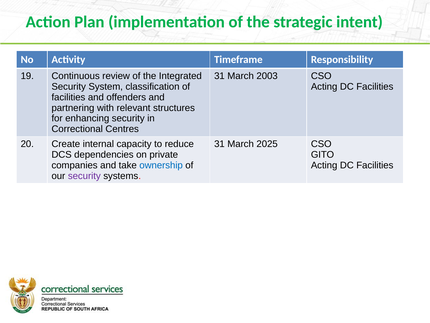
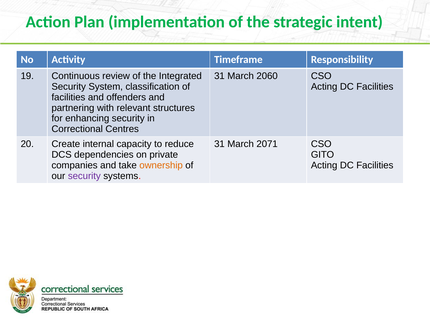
2003: 2003 -> 2060 (267, 76)
2025: 2025 -> 2071 (267, 144)
ownership colour: blue -> orange (161, 165)
